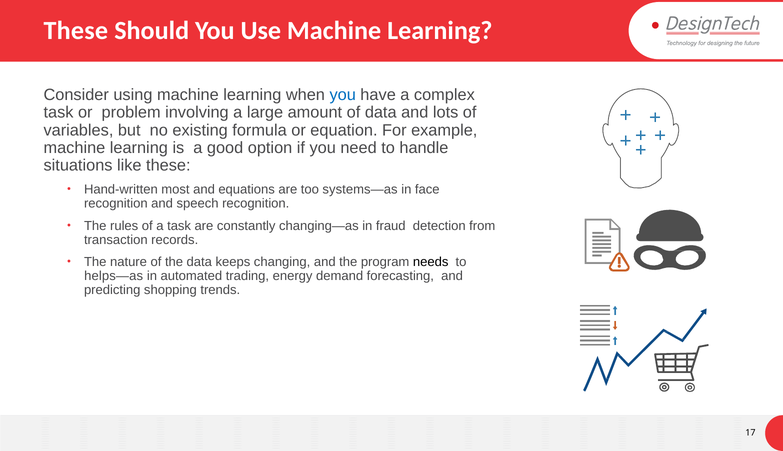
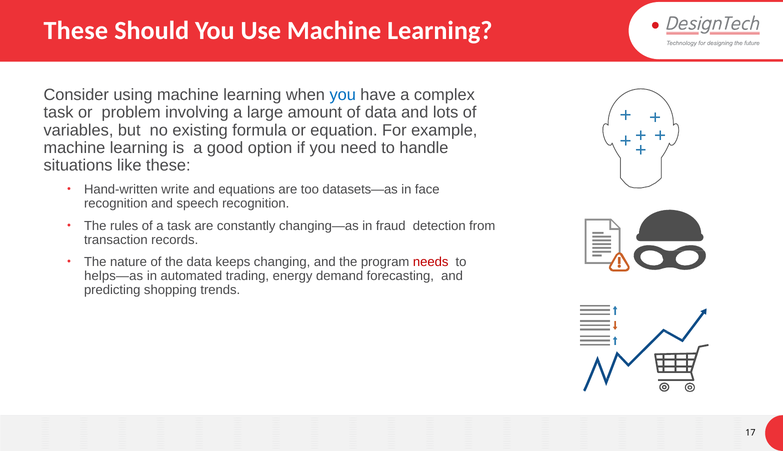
most: most -> write (175, 189)
systems—as: systems—as -> datasets—as (360, 189)
needs colour: black -> red (431, 262)
